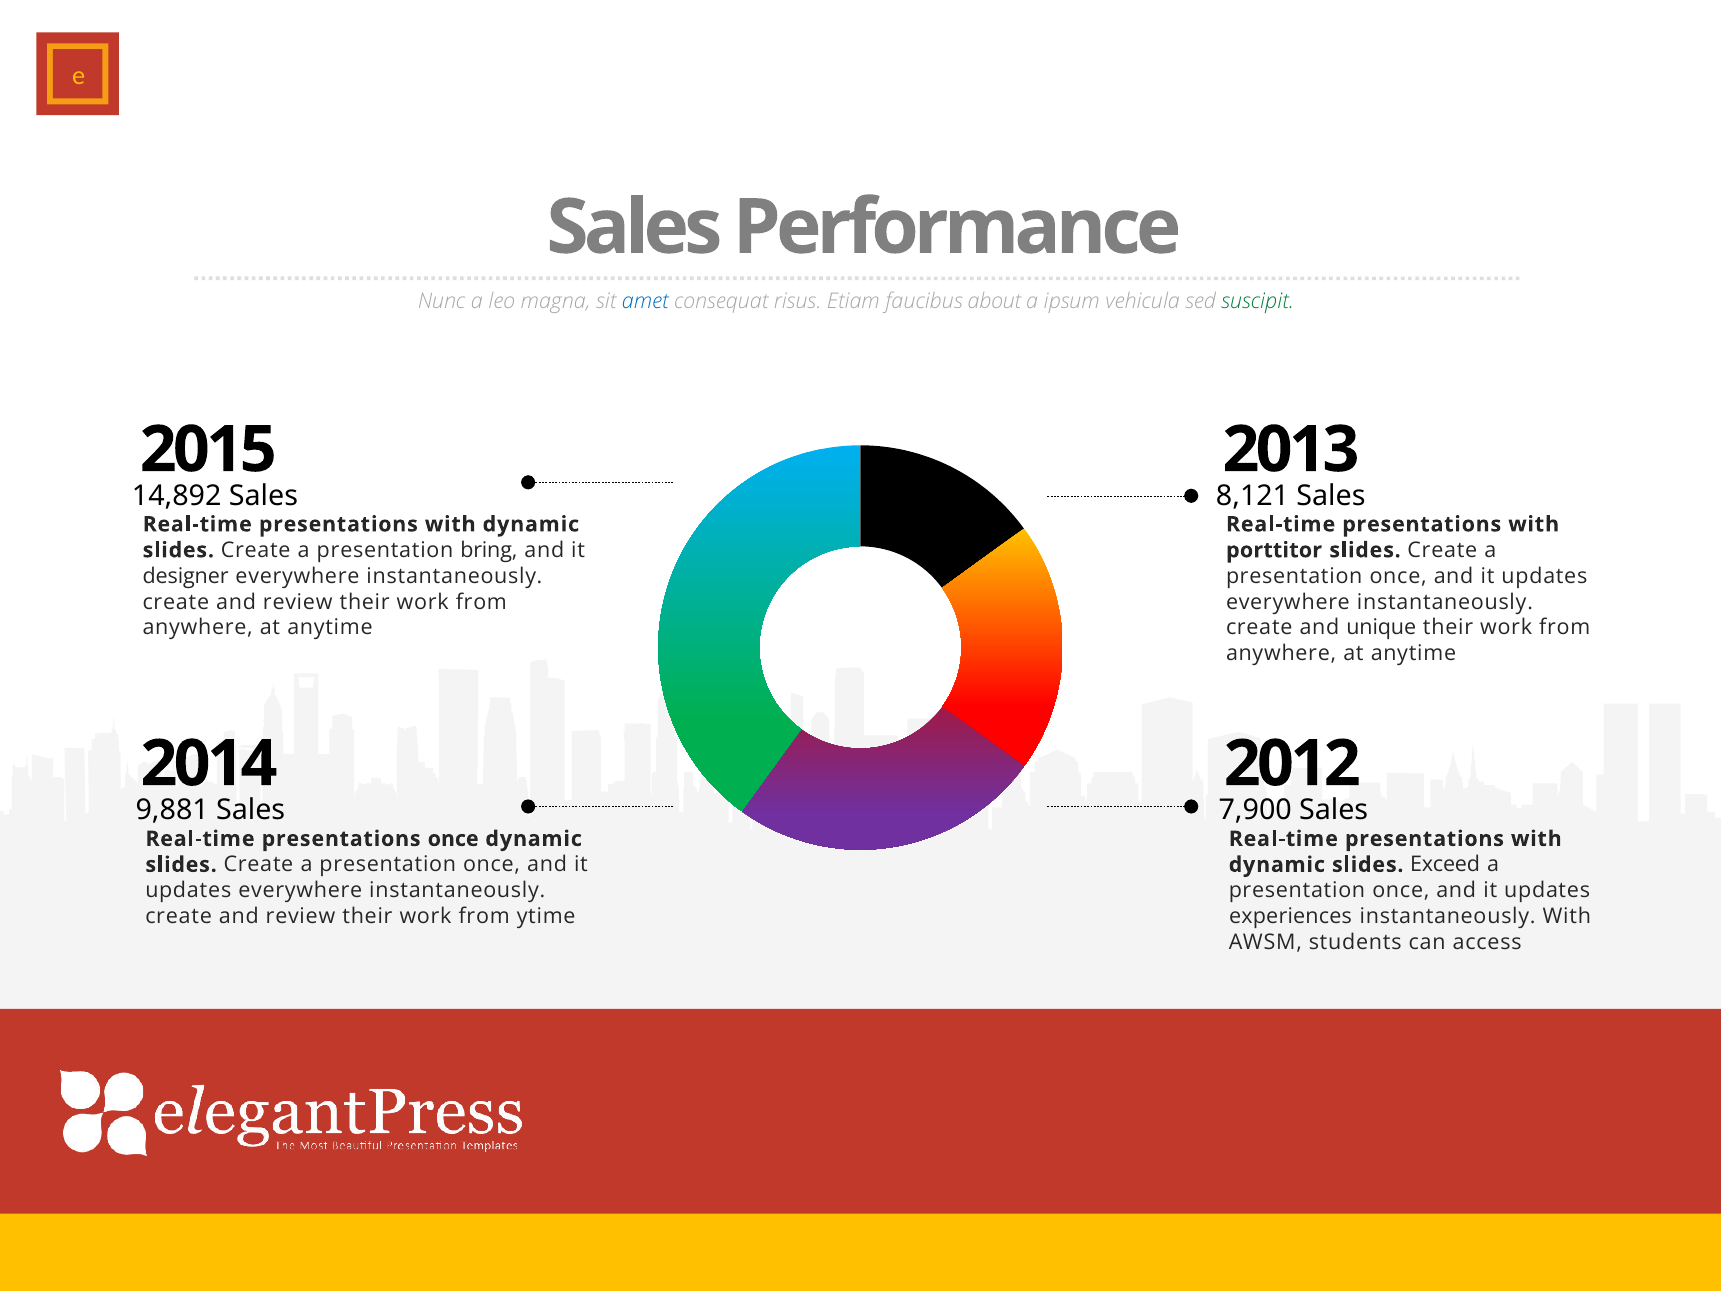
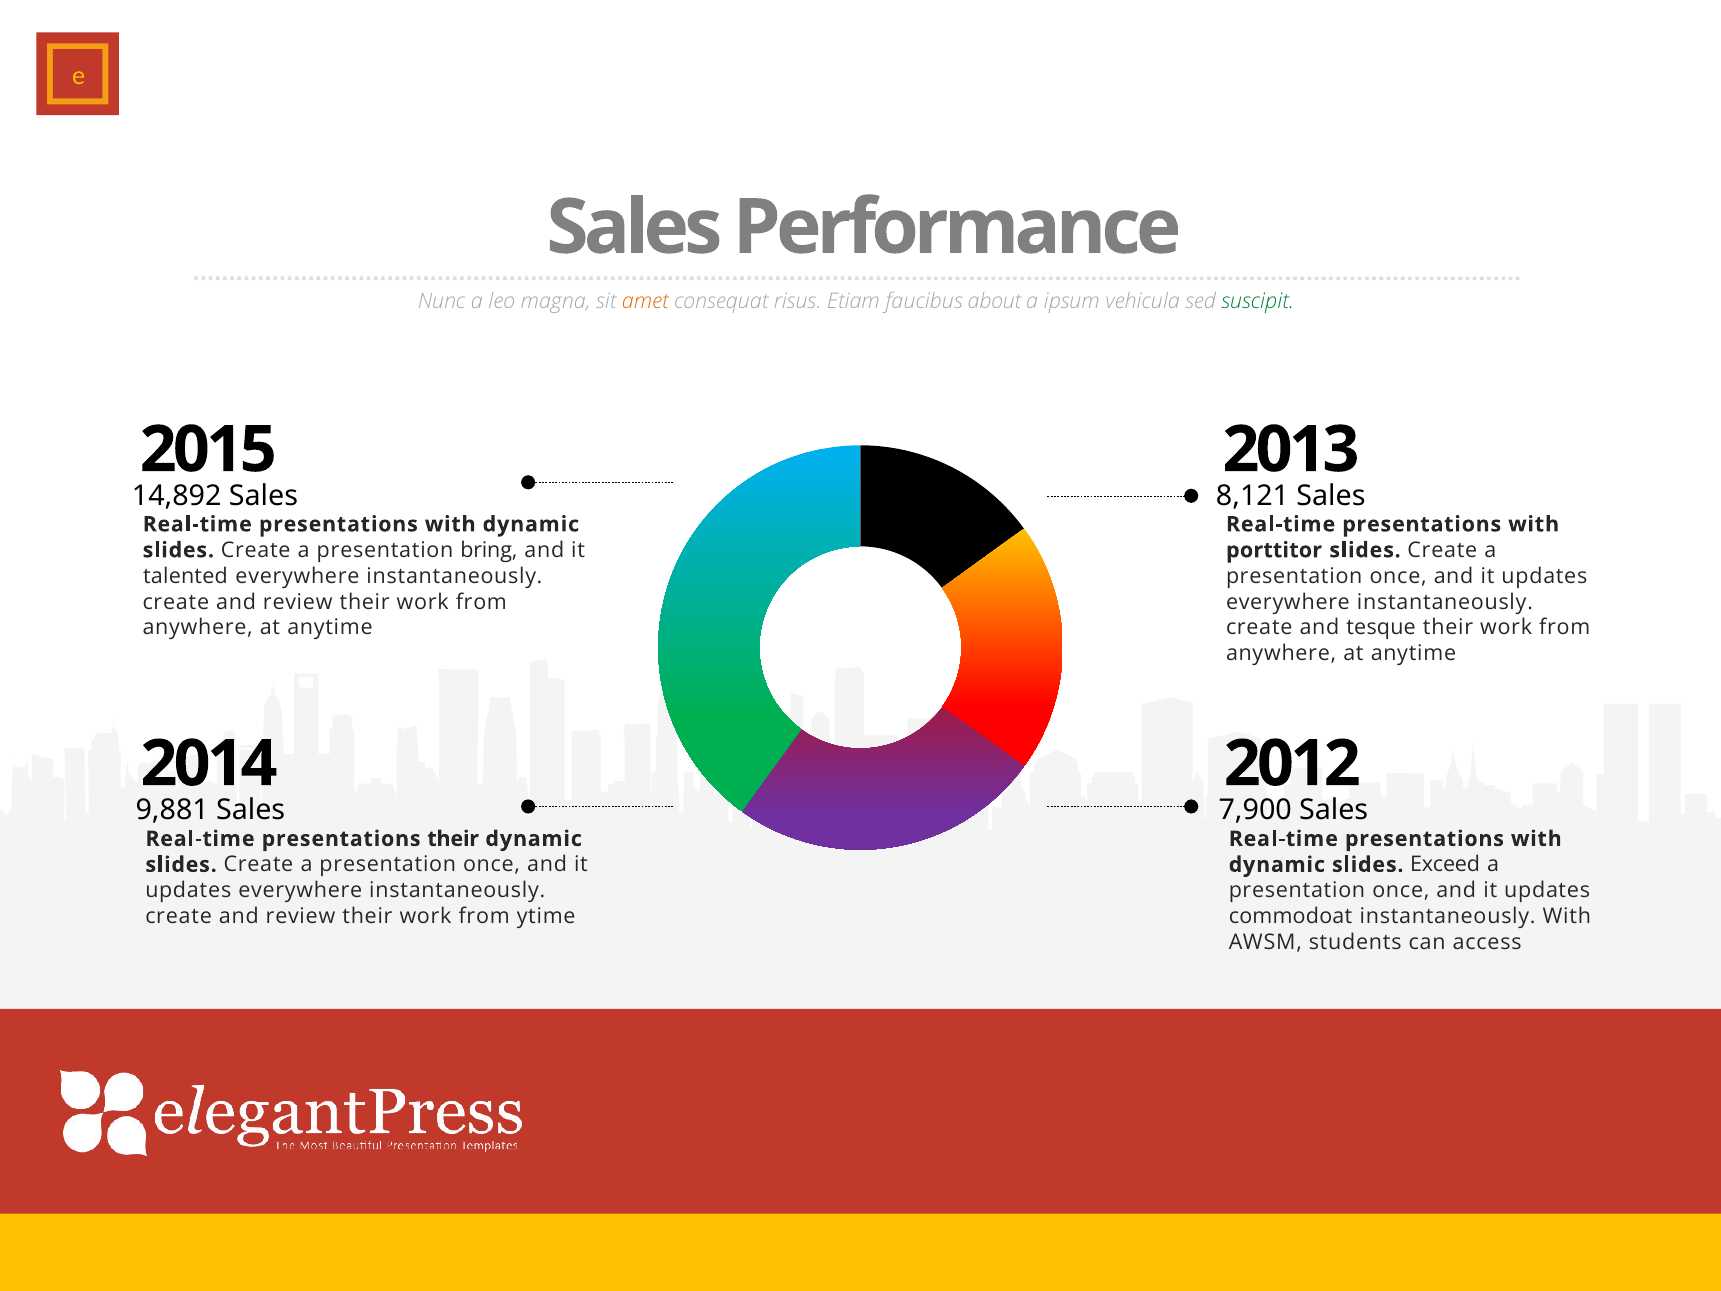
amet colour: blue -> orange (645, 302)
designer: designer -> talented (185, 576)
unique: unique -> tesque (1381, 628)
presentations once: once -> their (453, 839)
experiences: experiences -> commodoat (1291, 916)
